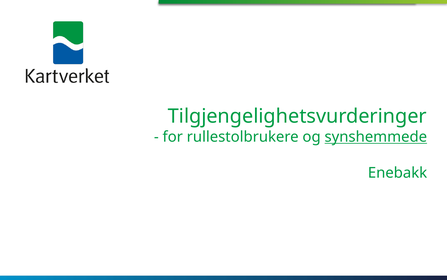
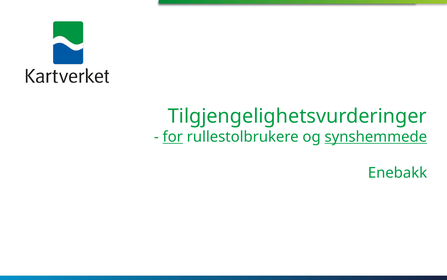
for underline: none -> present (173, 137)
